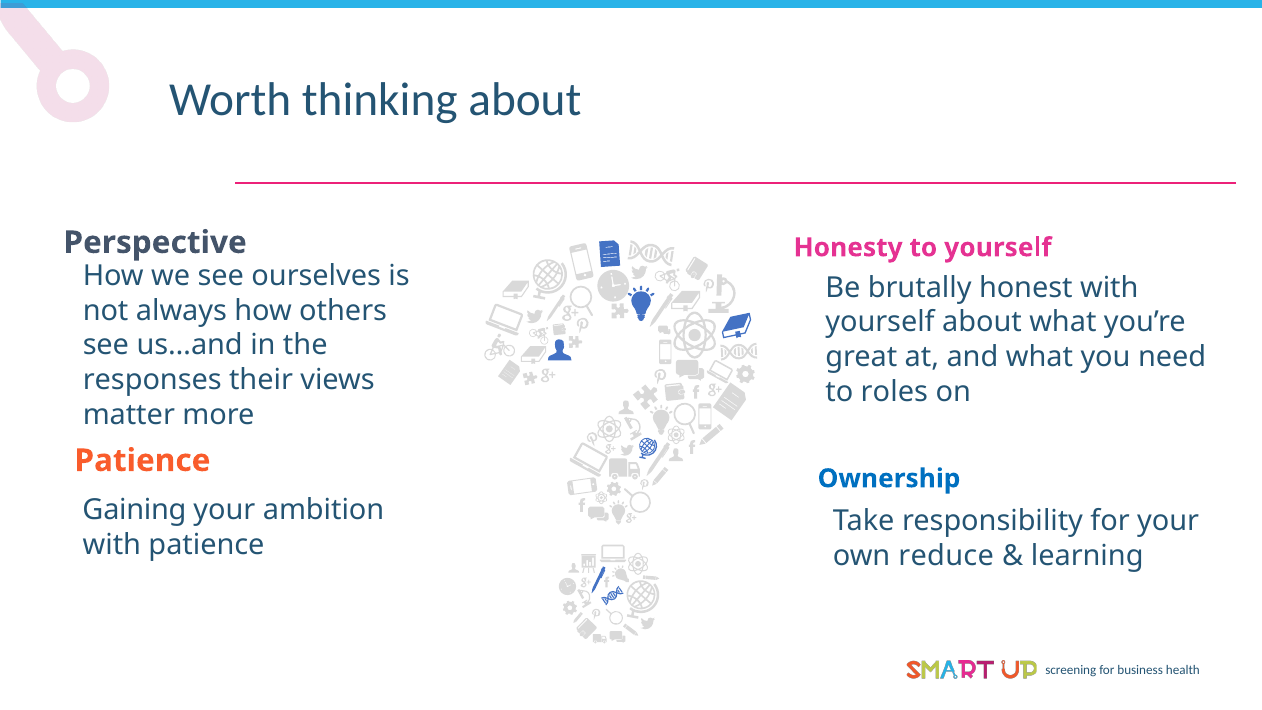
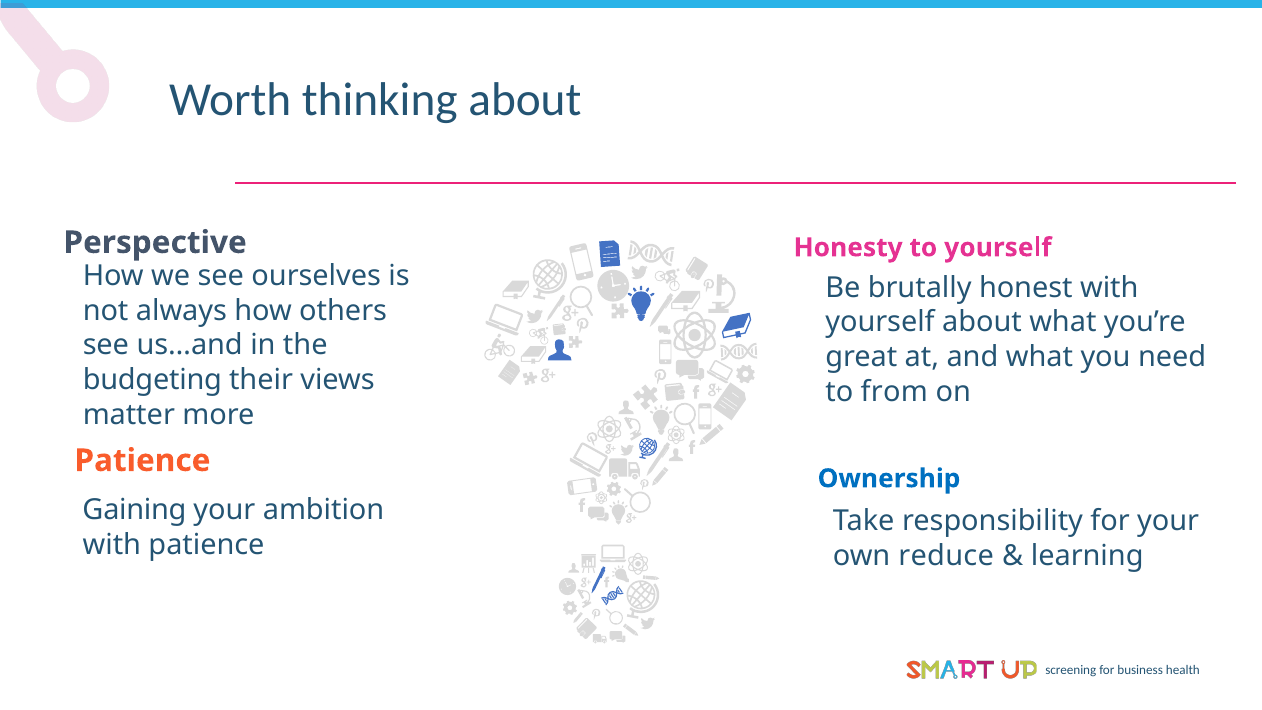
responses: responses -> budgeting (152, 380)
roles: roles -> from (894, 392)
